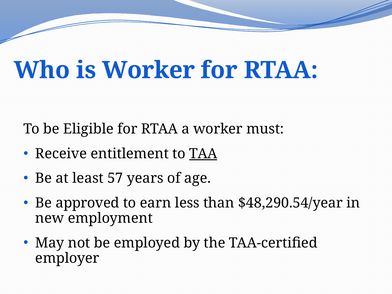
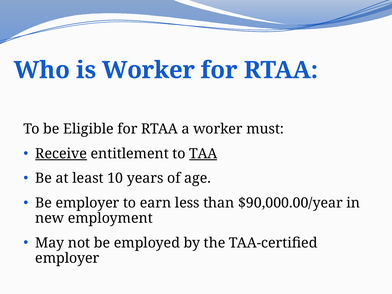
Receive underline: none -> present (61, 154)
57: 57 -> 10 (115, 178)
Be approved: approved -> employer (88, 203)
$48,290.54/year: $48,290.54/year -> $90,000.00/year (290, 203)
